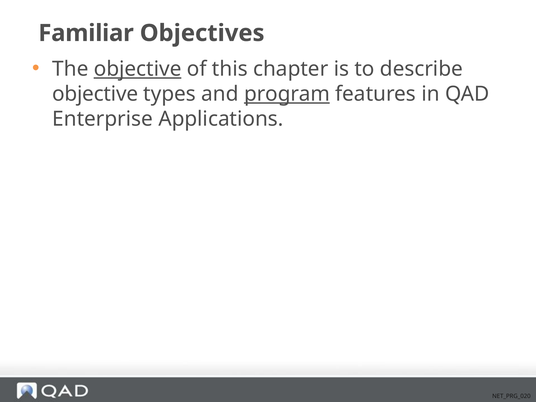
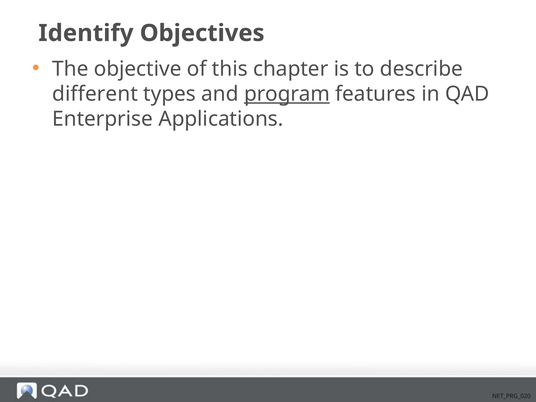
Familiar: Familiar -> Identify (86, 33)
objective underline: present -> none (138, 69)
objective: objective -> different (95, 94)
